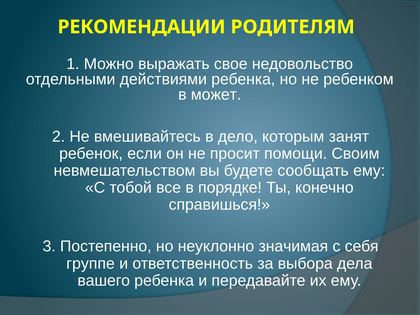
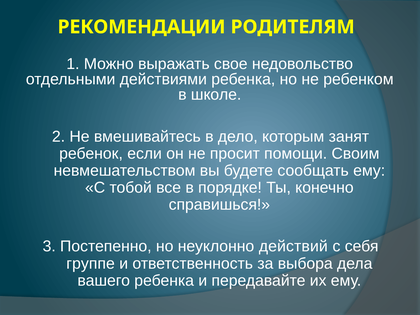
может: может -> школе (216, 95)
значимая: значимая -> действий (293, 246)
